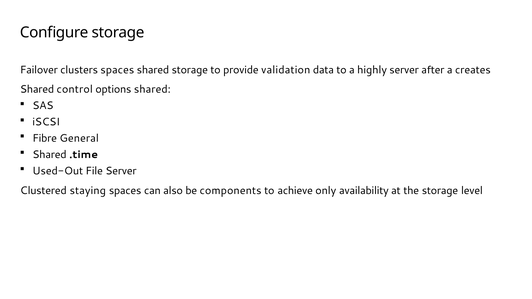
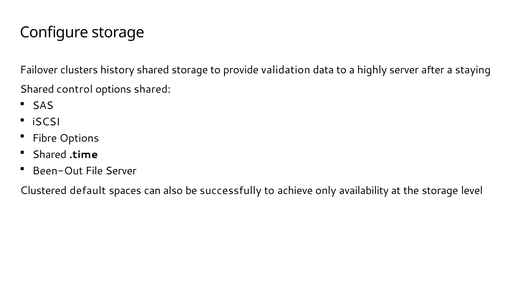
clusters spaces: spaces -> history (117, 70)
creates: creates -> staying (473, 70)
Fibre General: General -> Options (79, 138)
Used-Out: Used-Out -> Been-Out (58, 171)
staying: staying -> default (88, 191)
components: components -> successfully (231, 191)
